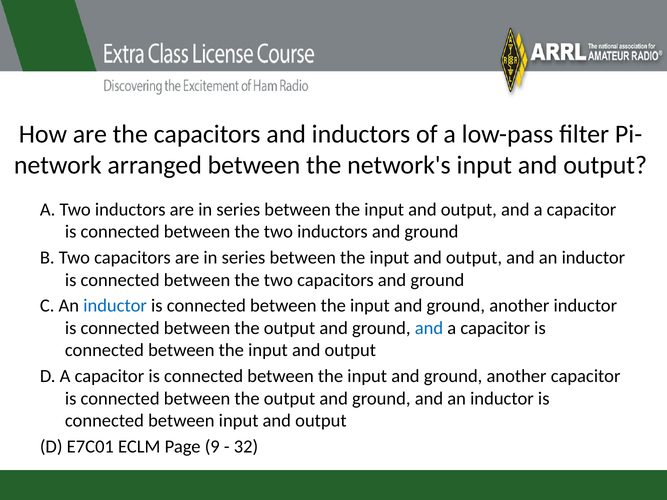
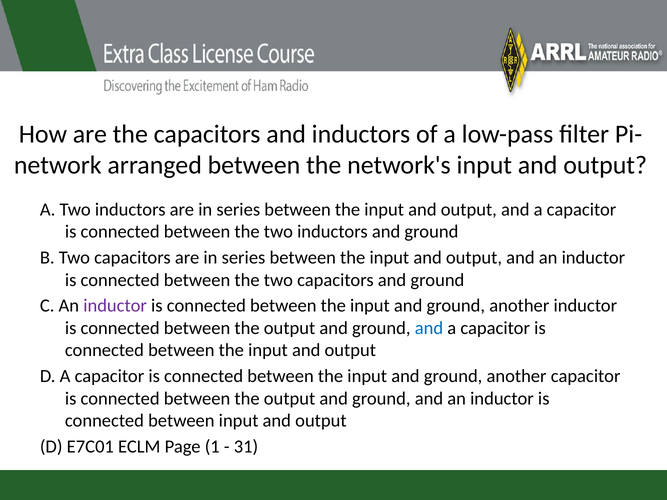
inductor colour: blue -> purple (115, 306)
9: 9 -> 1 (212, 447)
32: 32 -> 31 (246, 447)
